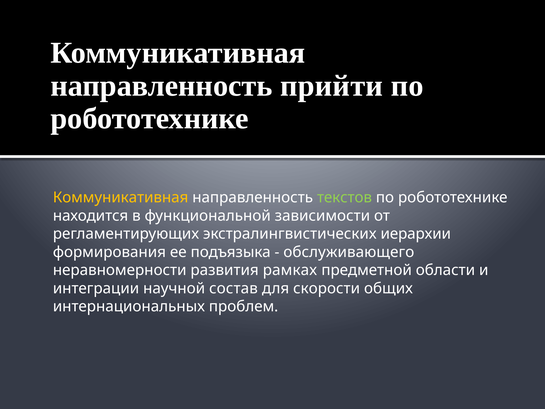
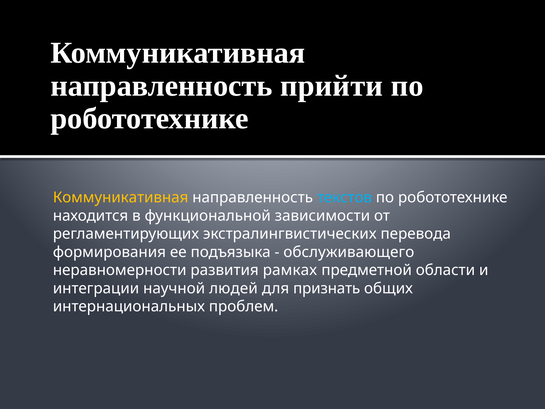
текстов colour: light green -> light blue (344, 197)
иерархии: иерархии -> перевода (416, 234)
состав: состав -> людей (233, 288)
скорости: скорости -> признать (327, 288)
